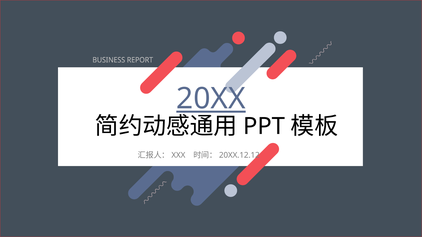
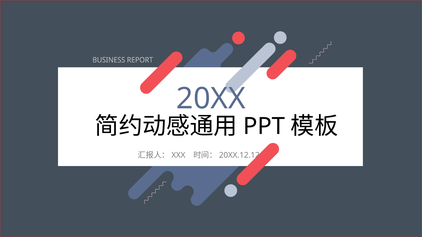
20XX underline: present -> none (211, 99)
